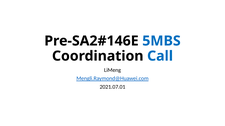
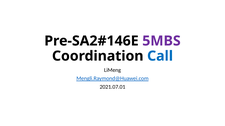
5MBS colour: blue -> purple (161, 41)
